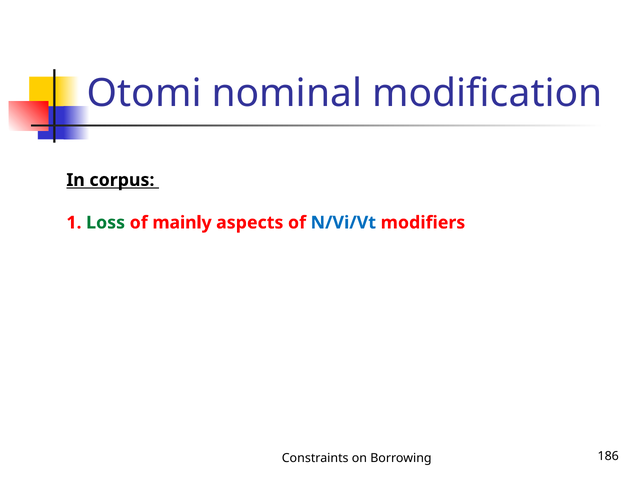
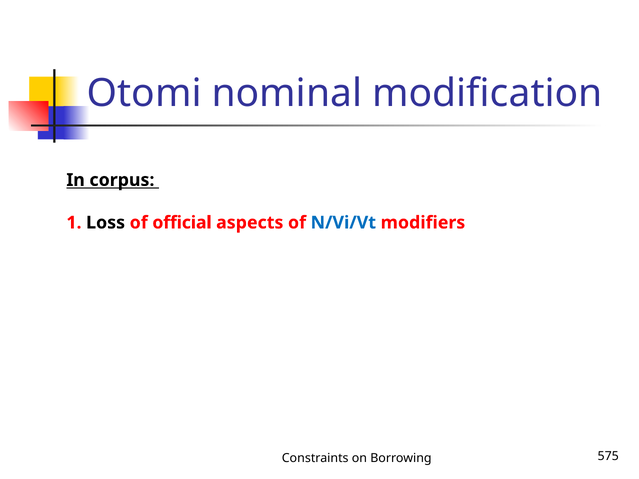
Loss colour: green -> black (106, 223)
mainly: mainly -> official (182, 223)
186: 186 -> 575 (608, 456)
